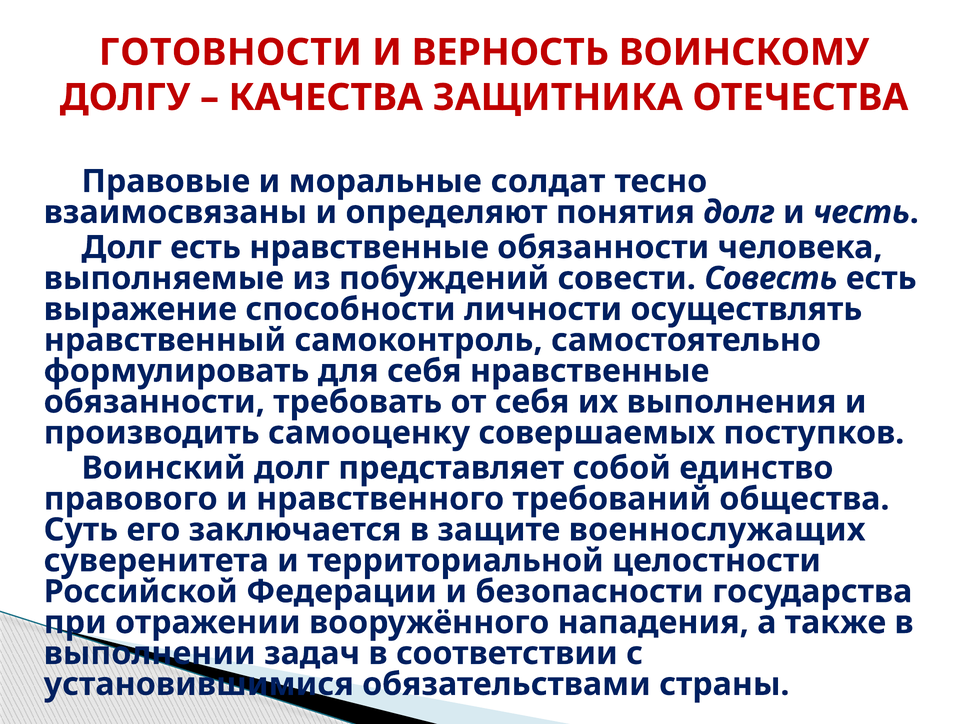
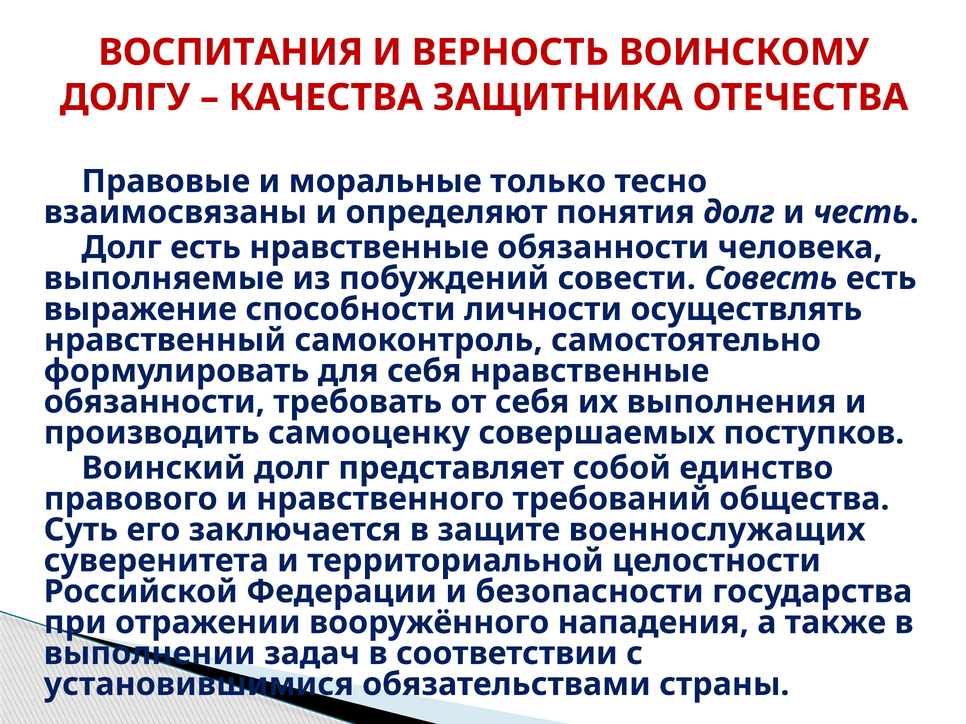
ГОТОВНОСТИ: ГОТОВНОСТИ -> ВОСПИТАНИЯ (231, 52)
солдат: солдат -> только (548, 182)
